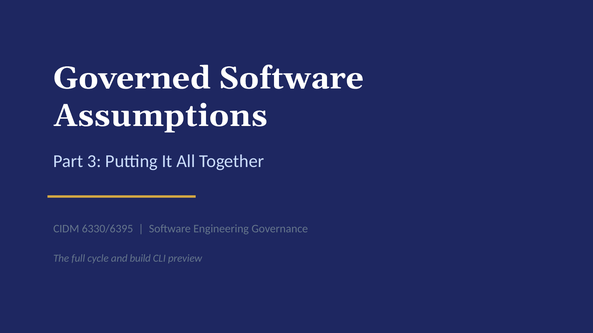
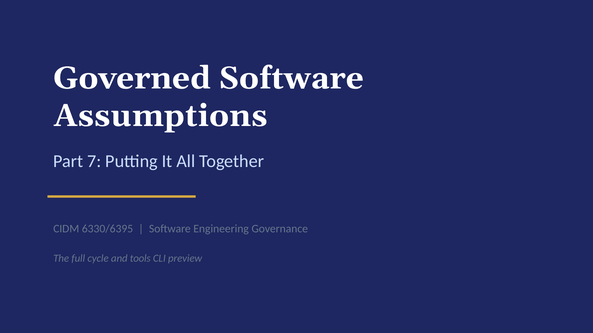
3: 3 -> 7 (94, 161)
build: build -> tools (140, 259)
